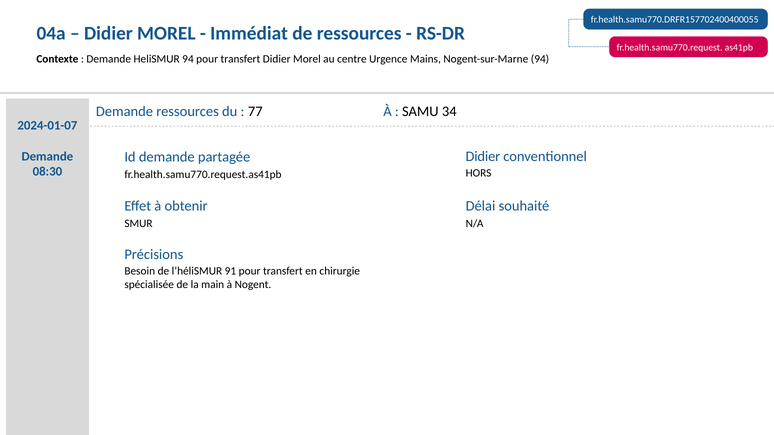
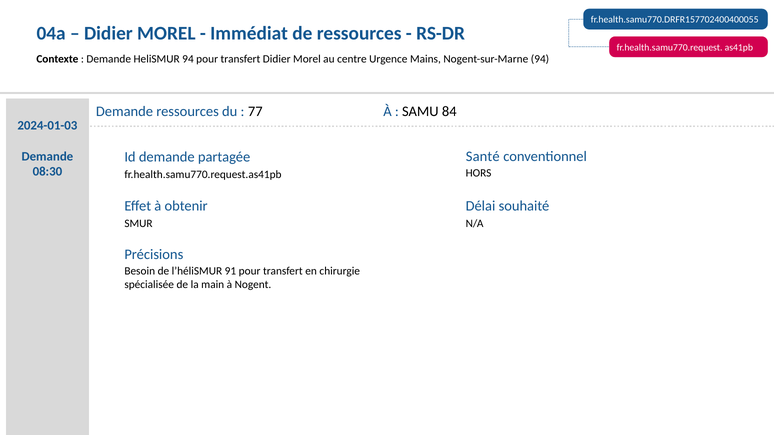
34: 34 -> 84 (449, 112)
2024-01-07: 2024-01-07 -> 2024-01-03 (47, 125)
Didier: Didier -> Santé (483, 157)
